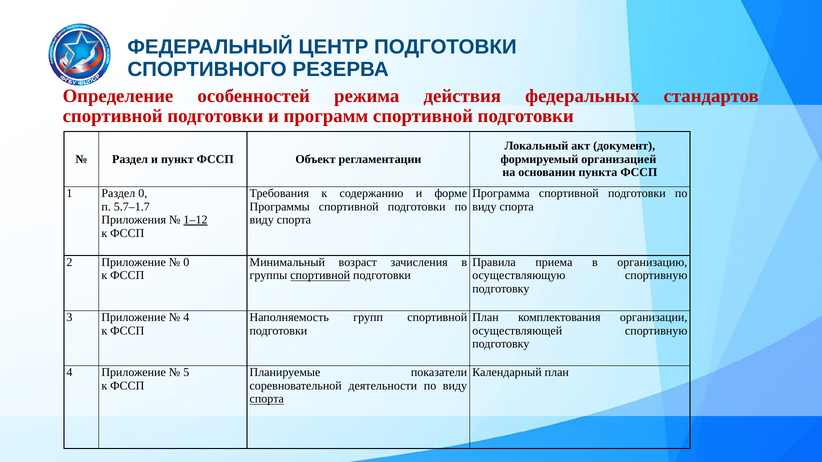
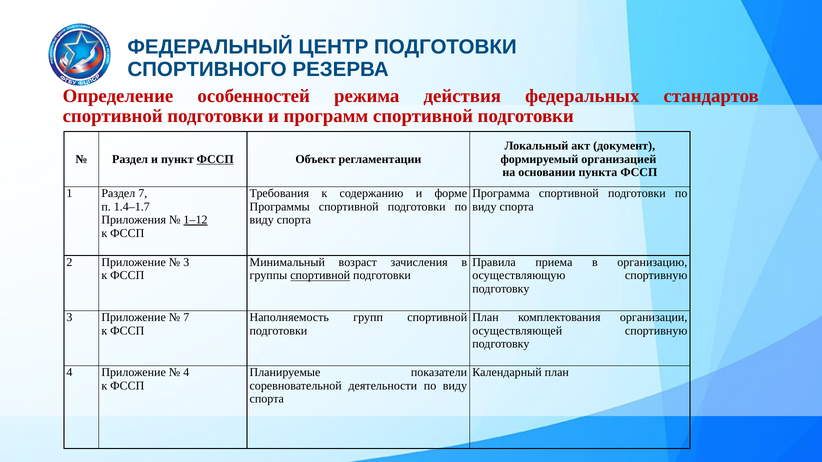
ФССП underline: none -> present (215, 159)
Раздел 0: 0 -> 7 (143, 194)
5.7–1.7: 5.7–1.7 -> 1.4–1.7 (132, 207)
0: 0 -> 3 (186, 262)
4: 4 -> 7 (186, 318)
5: 5 -> 4 (186, 373)
спорта underline: present -> none (267, 399)
